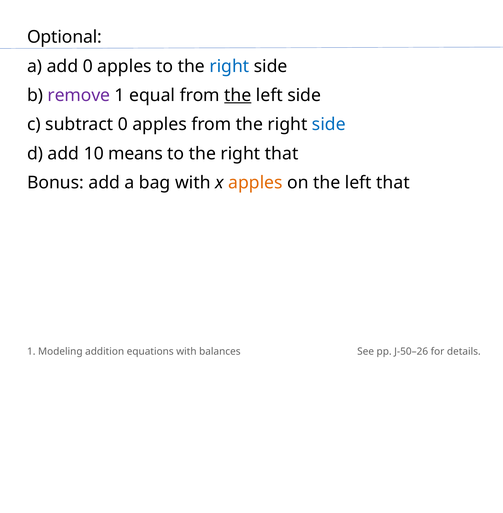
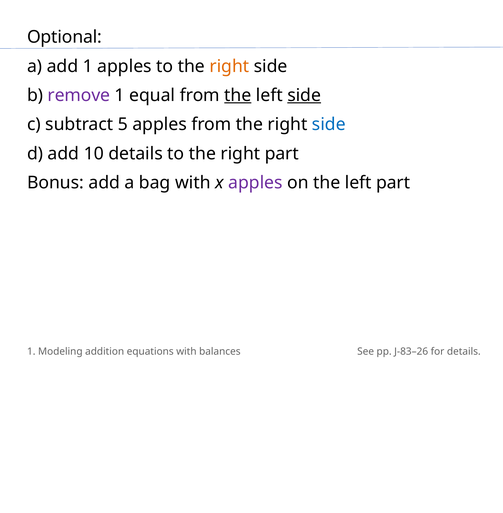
add 0: 0 -> 1 (88, 66)
right colour: blue -> orange (229, 66)
side underline: none -> present (304, 95)
subtract 0: 0 -> 5 (123, 124)
10 means: means -> details (136, 154)
right that: that -> part (282, 154)
apples colour: orange -> purple (255, 183)
left that: that -> part (393, 183)
J-50–26: J-50–26 -> J-83–26 (411, 352)
